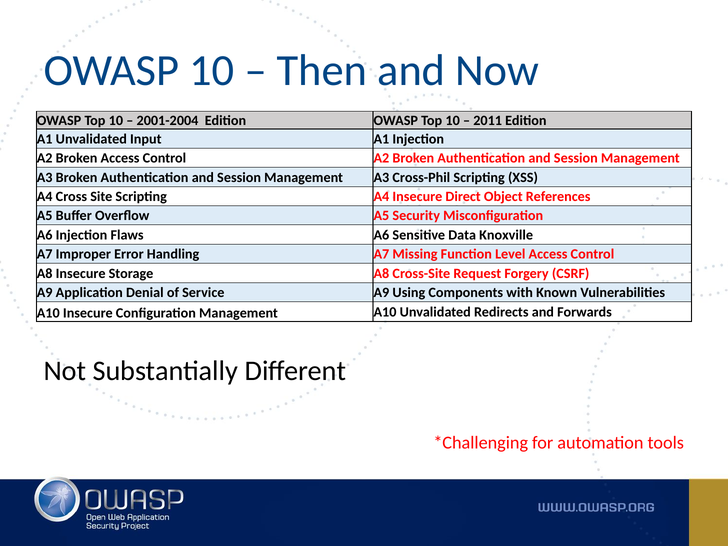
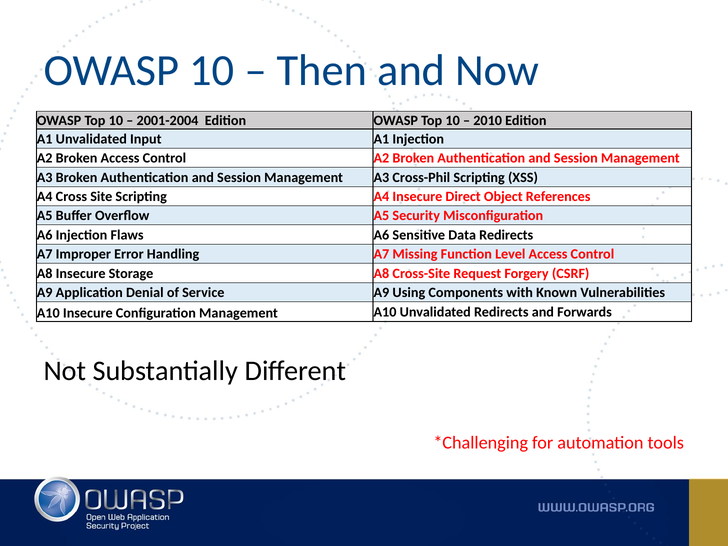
2011: 2011 -> 2010 (488, 120)
Data Knoxville: Knoxville -> Redirects (506, 235)
